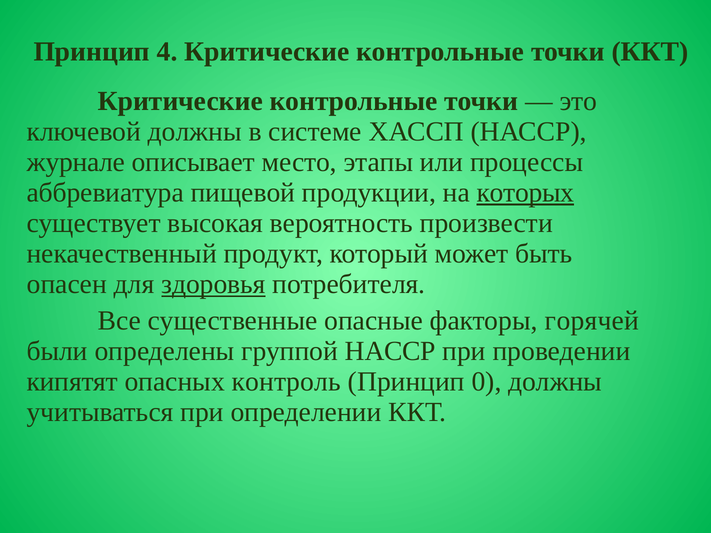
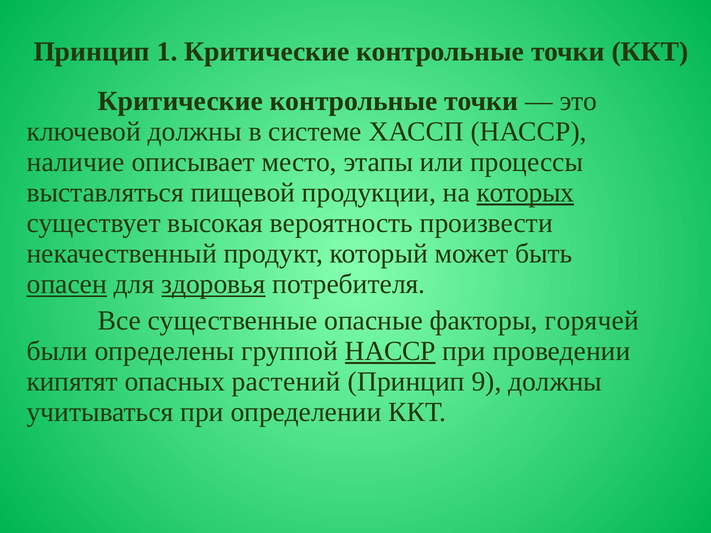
4: 4 -> 1 (167, 52)
журнале: журнале -> наличие (76, 162)
аббревиатура: аббревиатура -> выставляться (105, 193)
опасен underline: none -> present (67, 285)
НАССР underline: none -> present (390, 351)
контроль: контроль -> растений (286, 382)
0: 0 -> 9 (487, 382)
